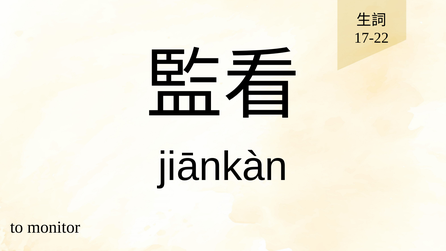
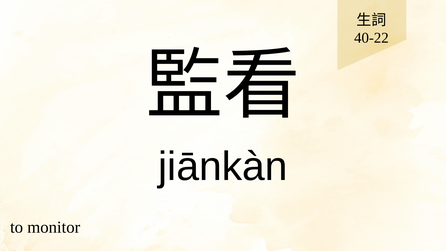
17-22: 17-22 -> 40-22 (371, 38)
